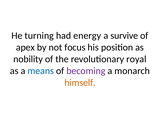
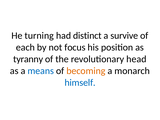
energy: energy -> distinct (87, 36)
apex: apex -> each (25, 47)
nobility: nobility -> tyranny (28, 59)
royal: royal -> head (136, 59)
becoming colour: purple -> orange (86, 71)
himself colour: orange -> blue (80, 83)
